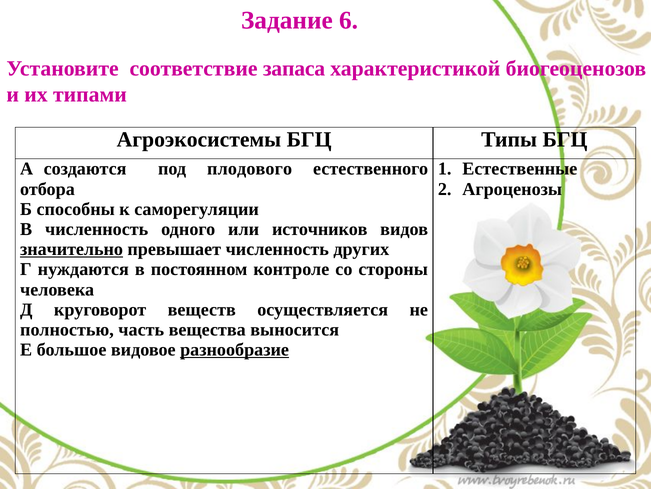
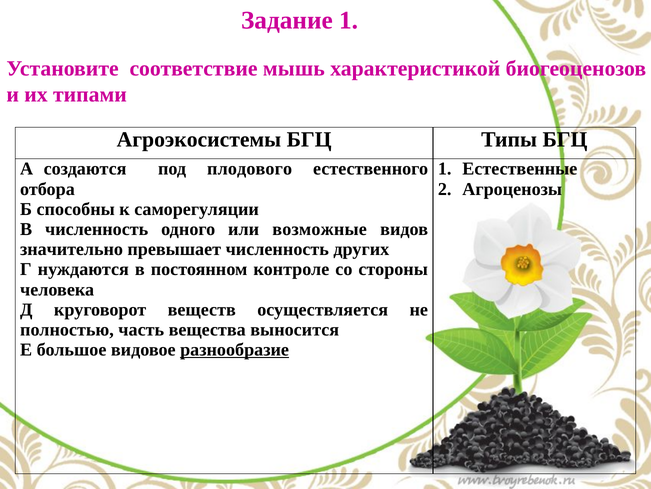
Задание 6: 6 -> 1 (349, 20)
запаса: запаса -> мышь (294, 69)
источников: источников -> возможные (320, 229)
значительно underline: present -> none (72, 249)
